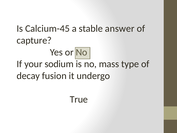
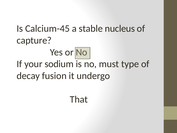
answer: answer -> nucleus (120, 28)
mass: mass -> must (109, 64)
True: True -> That (79, 99)
